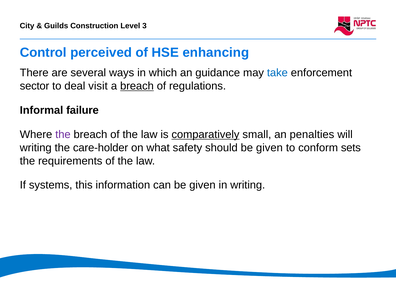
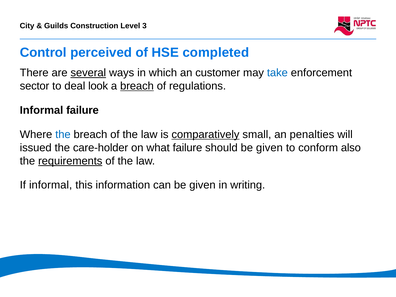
enhancing: enhancing -> completed (216, 53)
several underline: none -> present (88, 73)
guidance: guidance -> customer (218, 73)
visit: visit -> look (98, 86)
the colour: purple -> blue (63, 134)
writing: writing -> issued (36, 148)
what safety: safety -> failure (187, 148)
sets: sets -> also (351, 148)
requirements underline: none -> present (70, 161)
If systems: systems -> informal (51, 185)
